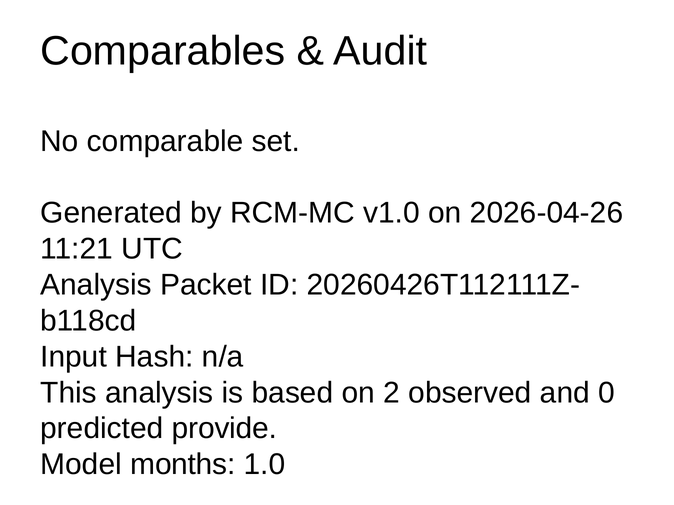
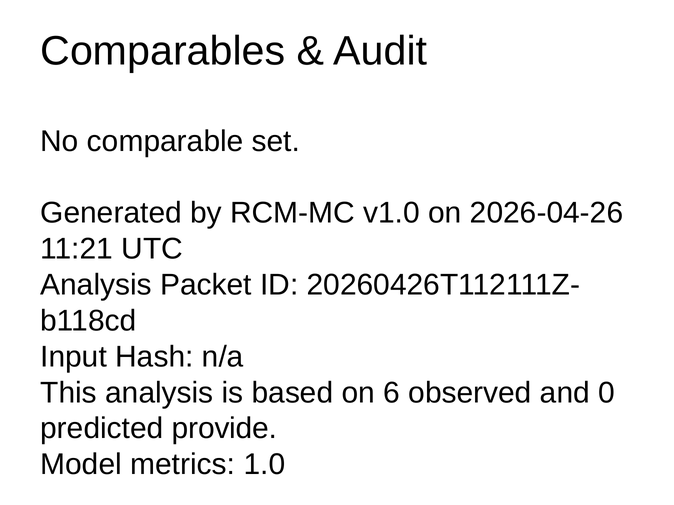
2: 2 -> 6 (392, 393)
months: months -> metrics (183, 465)
